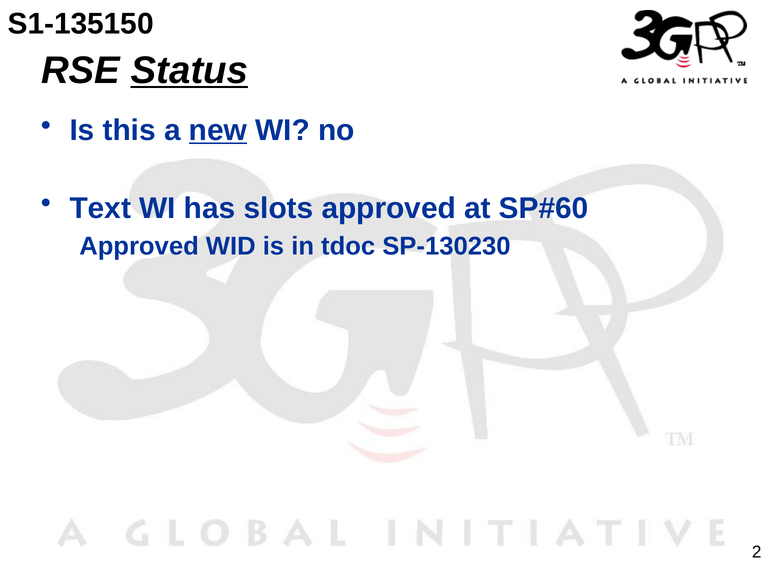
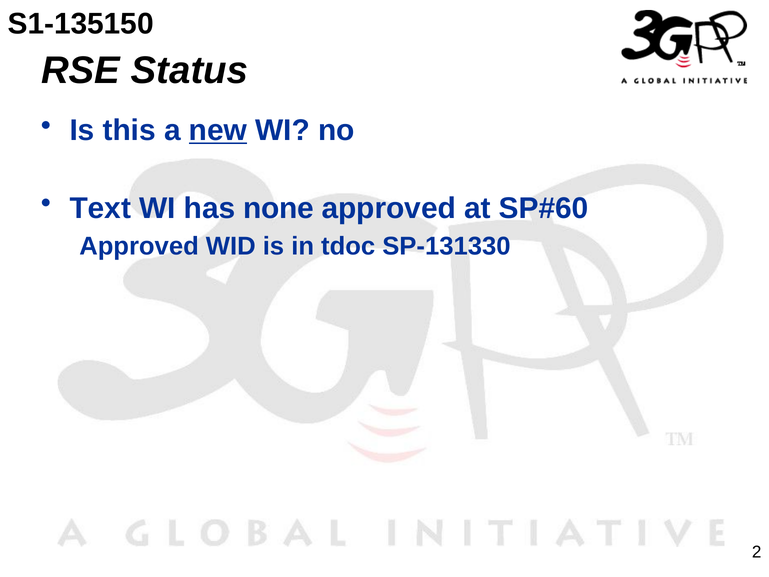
Status underline: present -> none (189, 70)
slots: slots -> none (279, 208)
SP-130230: SP-130230 -> SP-131330 (446, 246)
